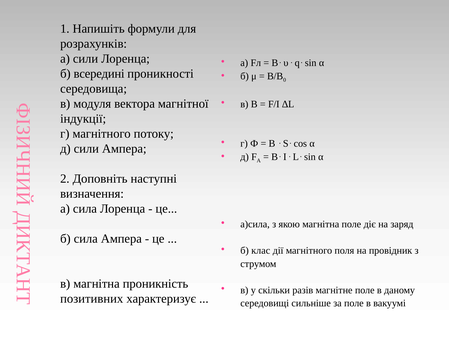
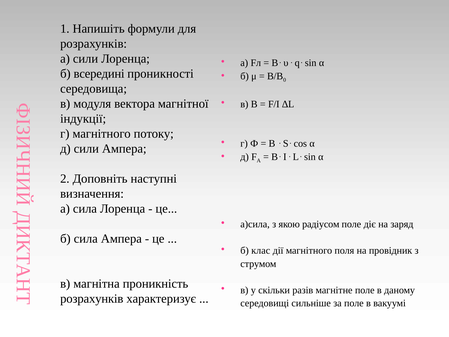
якою магнітна: магнітна -> радіусом (321, 224)
позитивних: позитивних -> розрахунків (92, 298)
